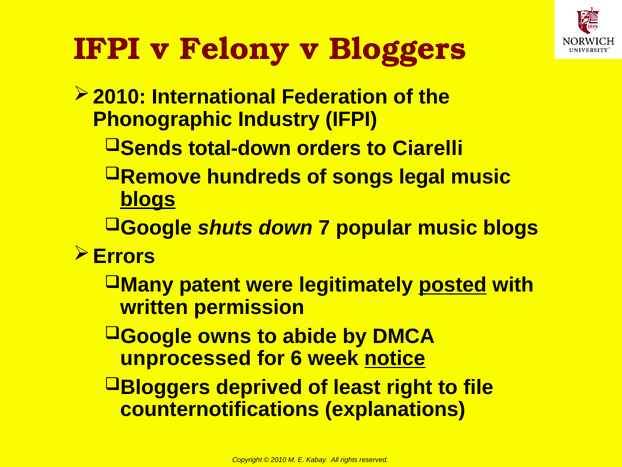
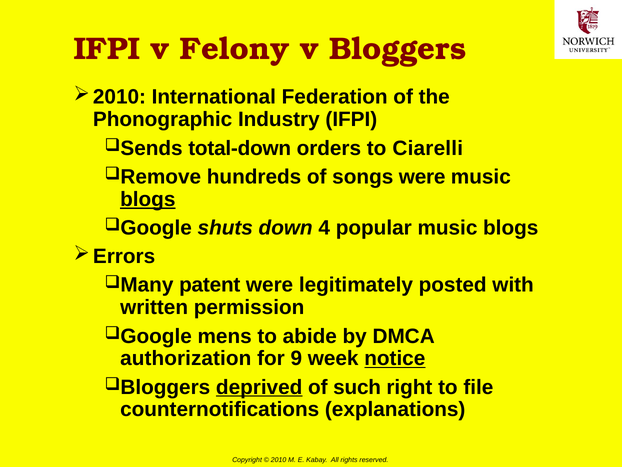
songs legal: legal -> were (422, 177)
7: 7 -> 4 (324, 228)
posted underline: present -> none (453, 285)
owns: owns -> mens (225, 336)
unprocessed: unprocessed -> authorization (186, 358)
6: 6 -> 9 (296, 358)
deprived underline: none -> present (259, 387)
least: least -> such (357, 387)
